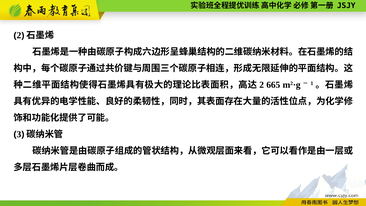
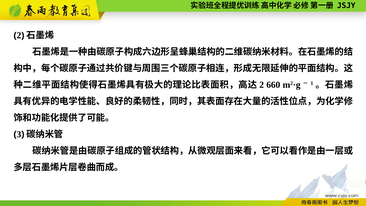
665: 665 -> 660 (273, 85)
